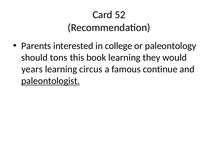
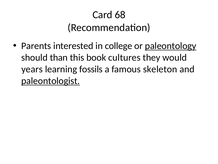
52: 52 -> 68 (120, 15)
paleontology underline: none -> present (171, 46)
tons: tons -> than (59, 57)
book learning: learning -> cultures (124, 57)
circus: circus -> fossils (91, 69)
continue: continue -> skeleton (160, 69)
